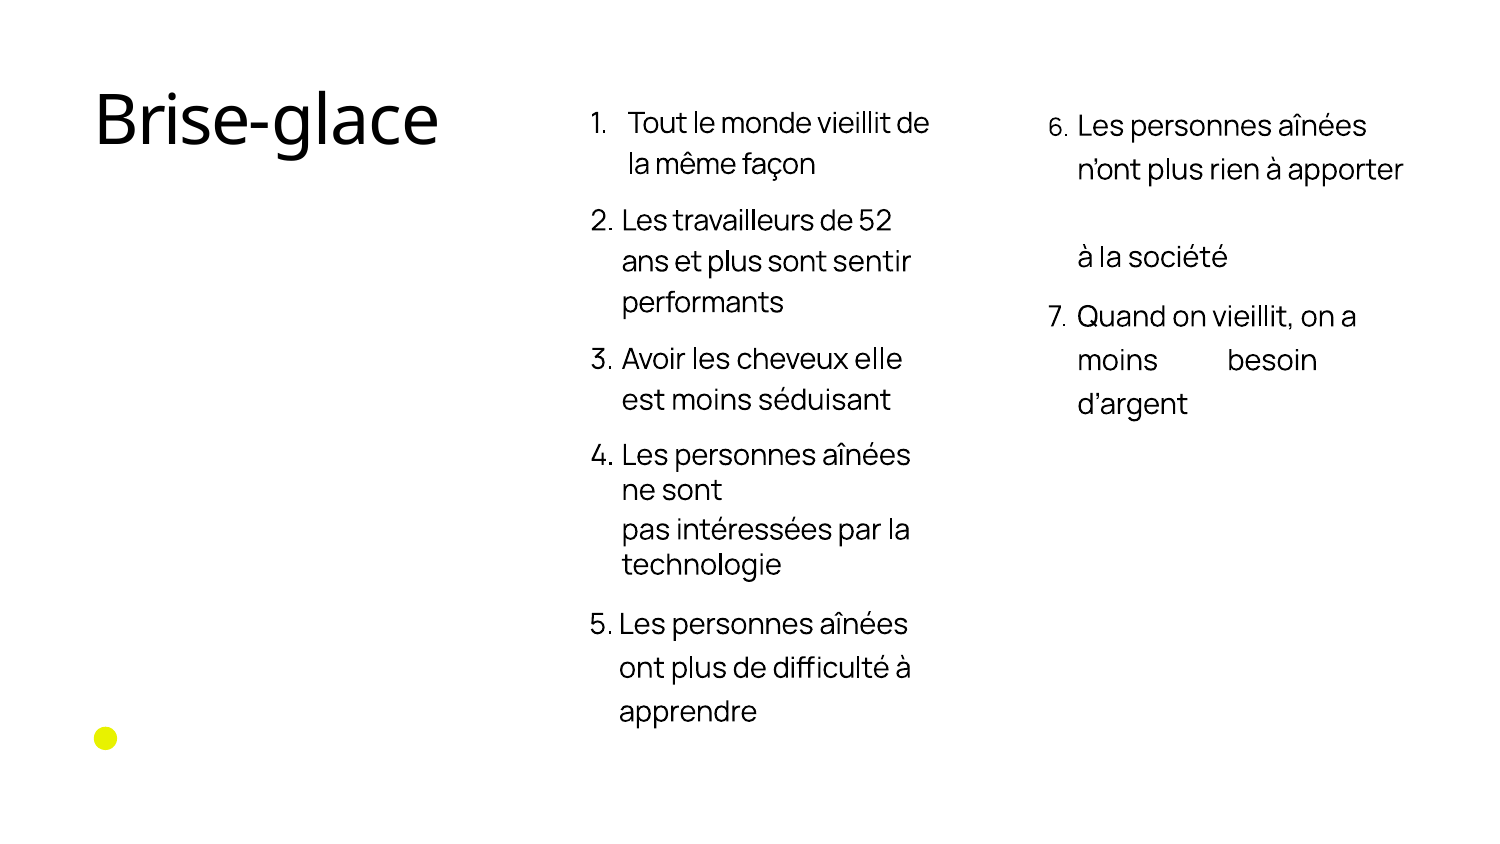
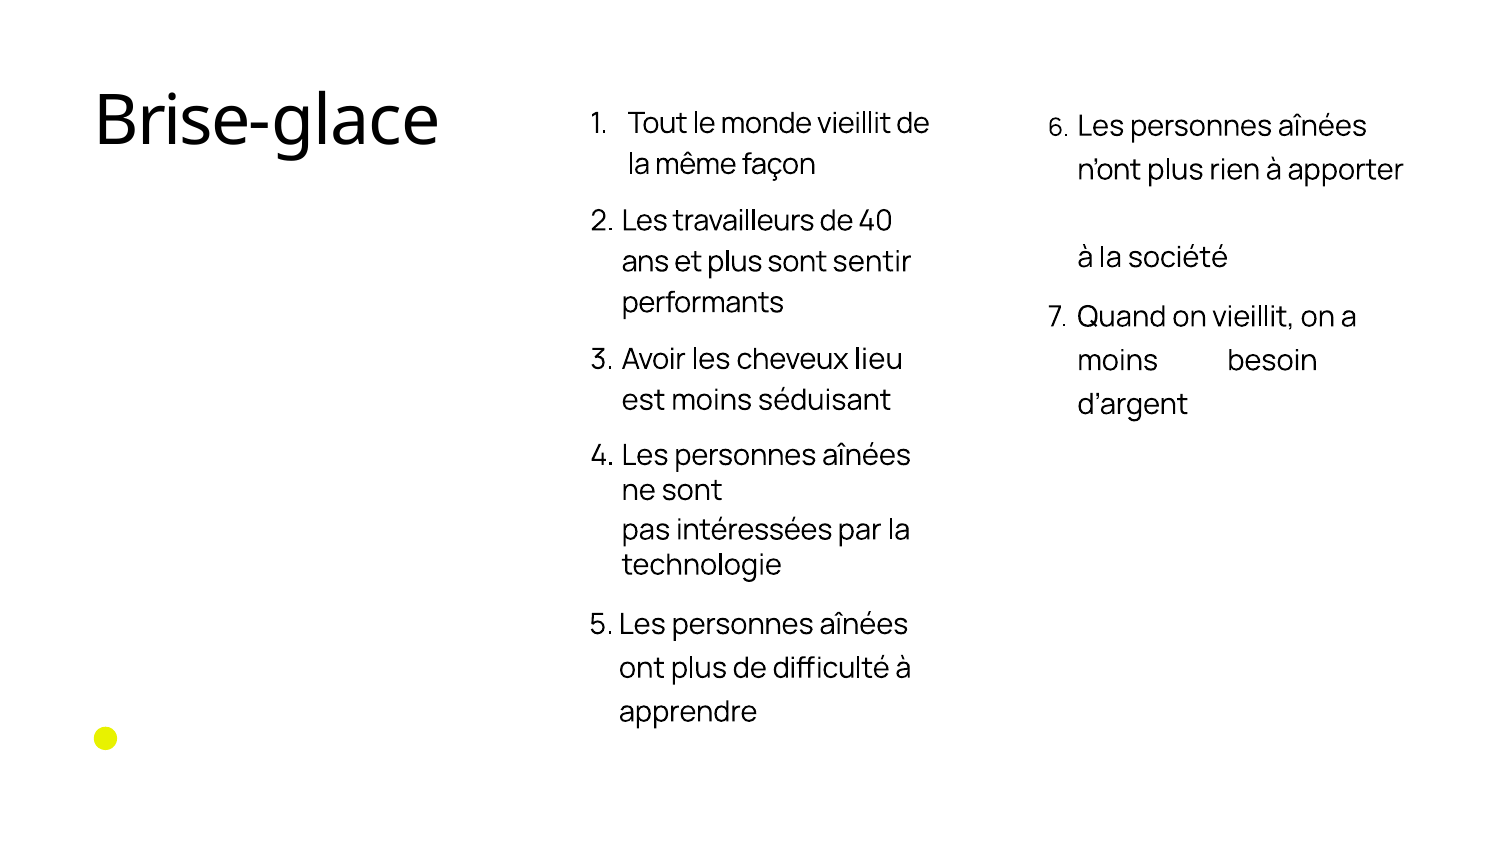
52: 52 -> 40 (875, 221)
elle: elle -> lieu (879, 359)
